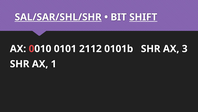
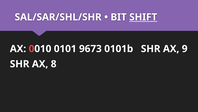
SAL/SAR/SHL/SHR underline: present -> none (58, 17)
2112: 2112 -> 9673 (90, 49)
3: 3 -> 9 (185, 49)
1: 1 -> 8 (54, 64)
